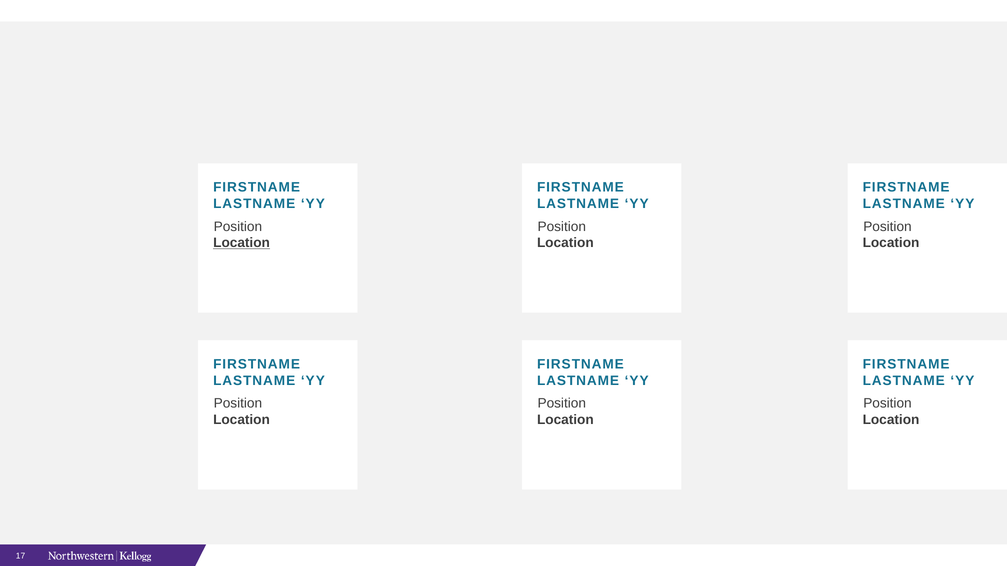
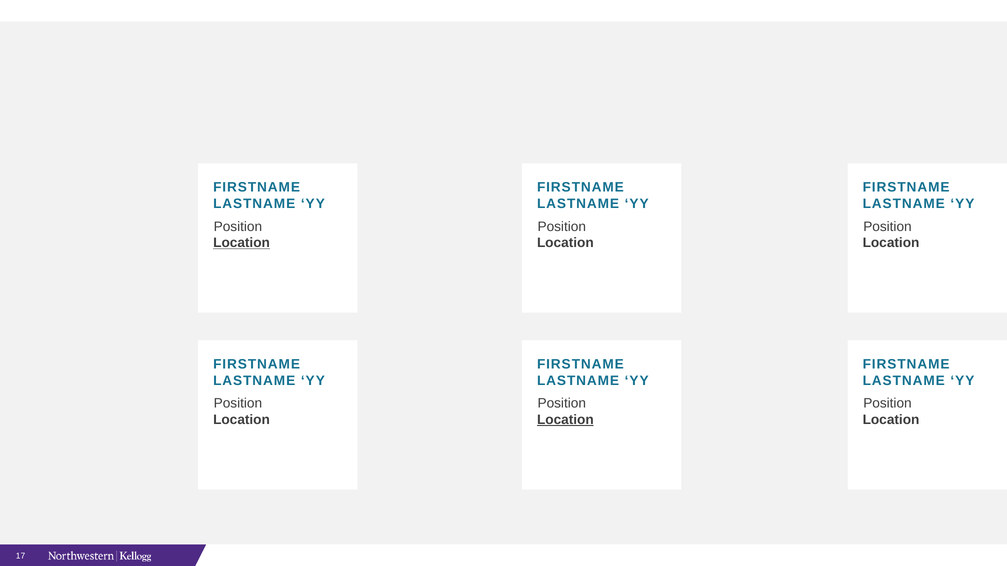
Location underline: none -> present (565, 420)
